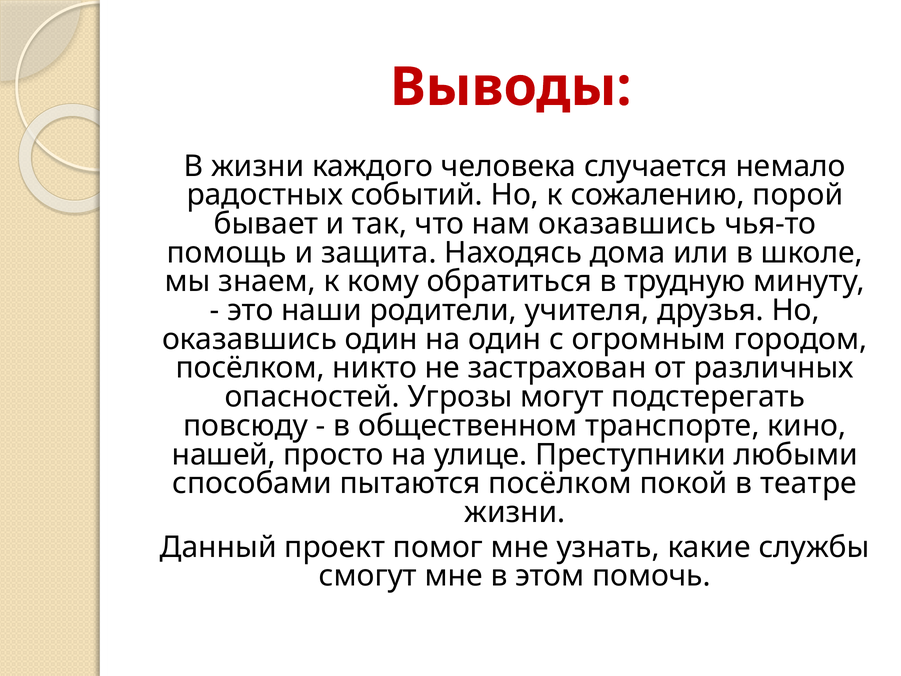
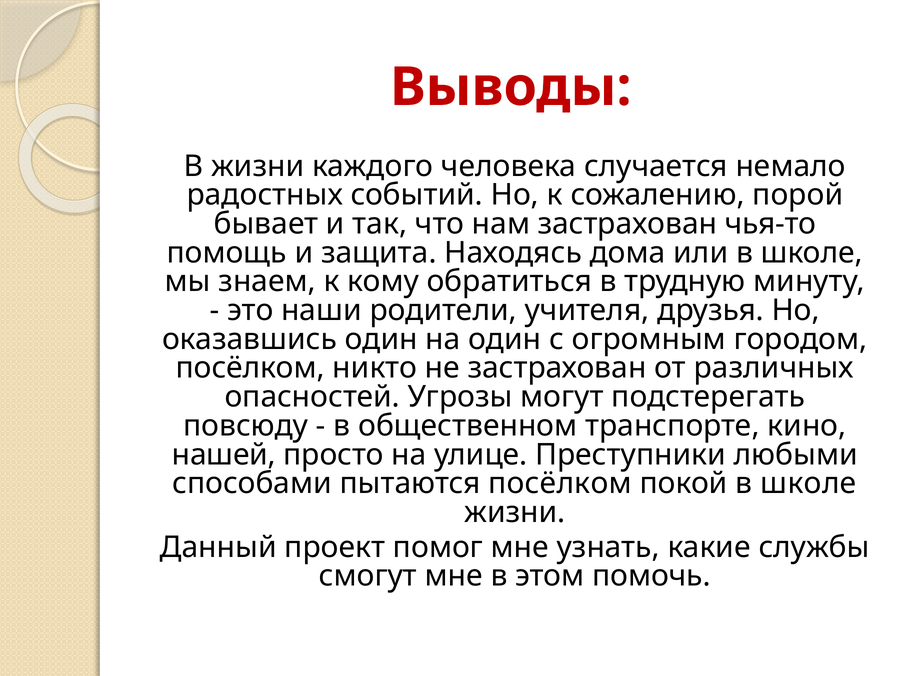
нам оказавшись: оказавшись -> застрахован (627, 224)
покой в театре: театре -> школе (809, 483)
